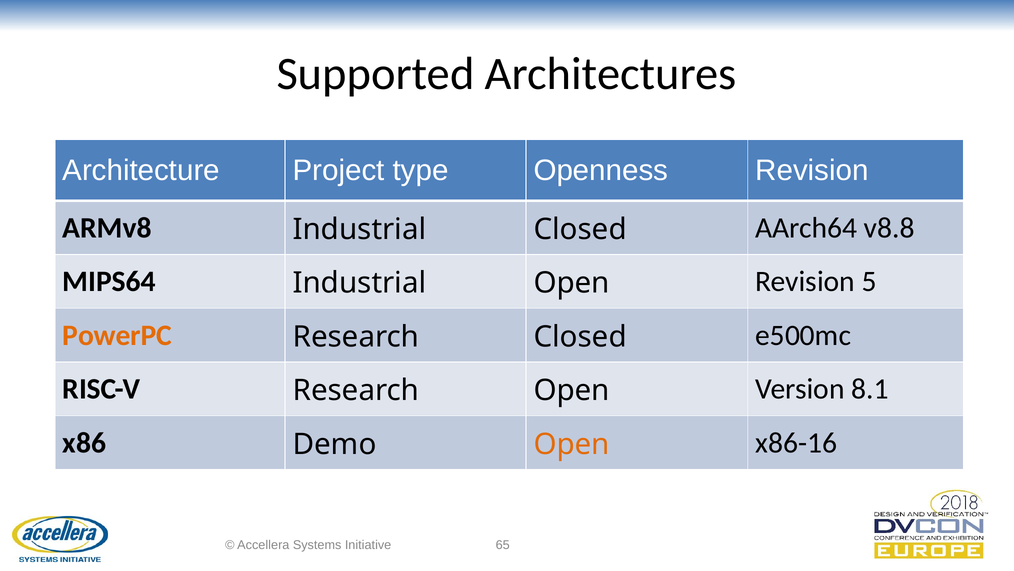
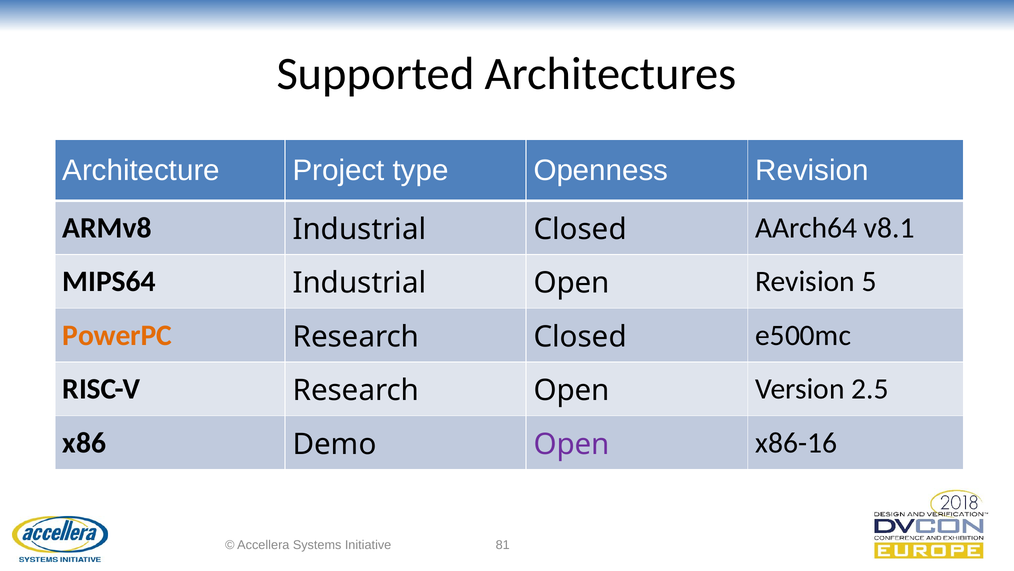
v8.8: v8.8 -> v8.1 (889, 228)
8.1: 8.1 -> 2.5 (870, 389)
Open colour: orange -> purple (572, 444)
65: 65 -> 81 (503, 545)
